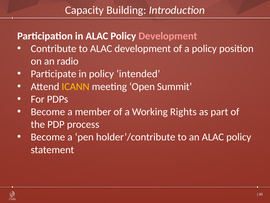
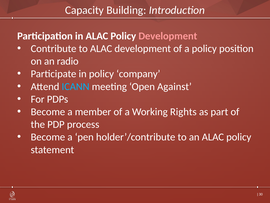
intended: intended -> company (138, 74)
ICANN colour: yellow -> light blue (76, 86)
Summit: Summit -> Against (174, 86)
